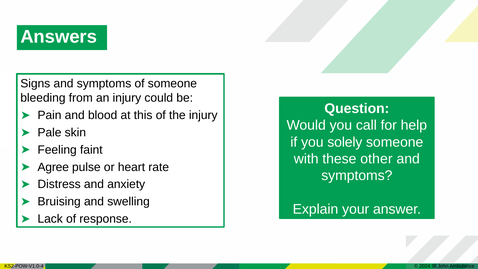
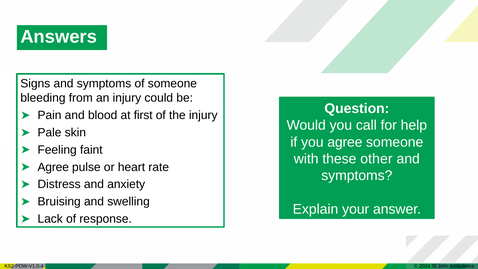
this: this -> first (143, 115)
you solely: solely -> agree (345, 142)
